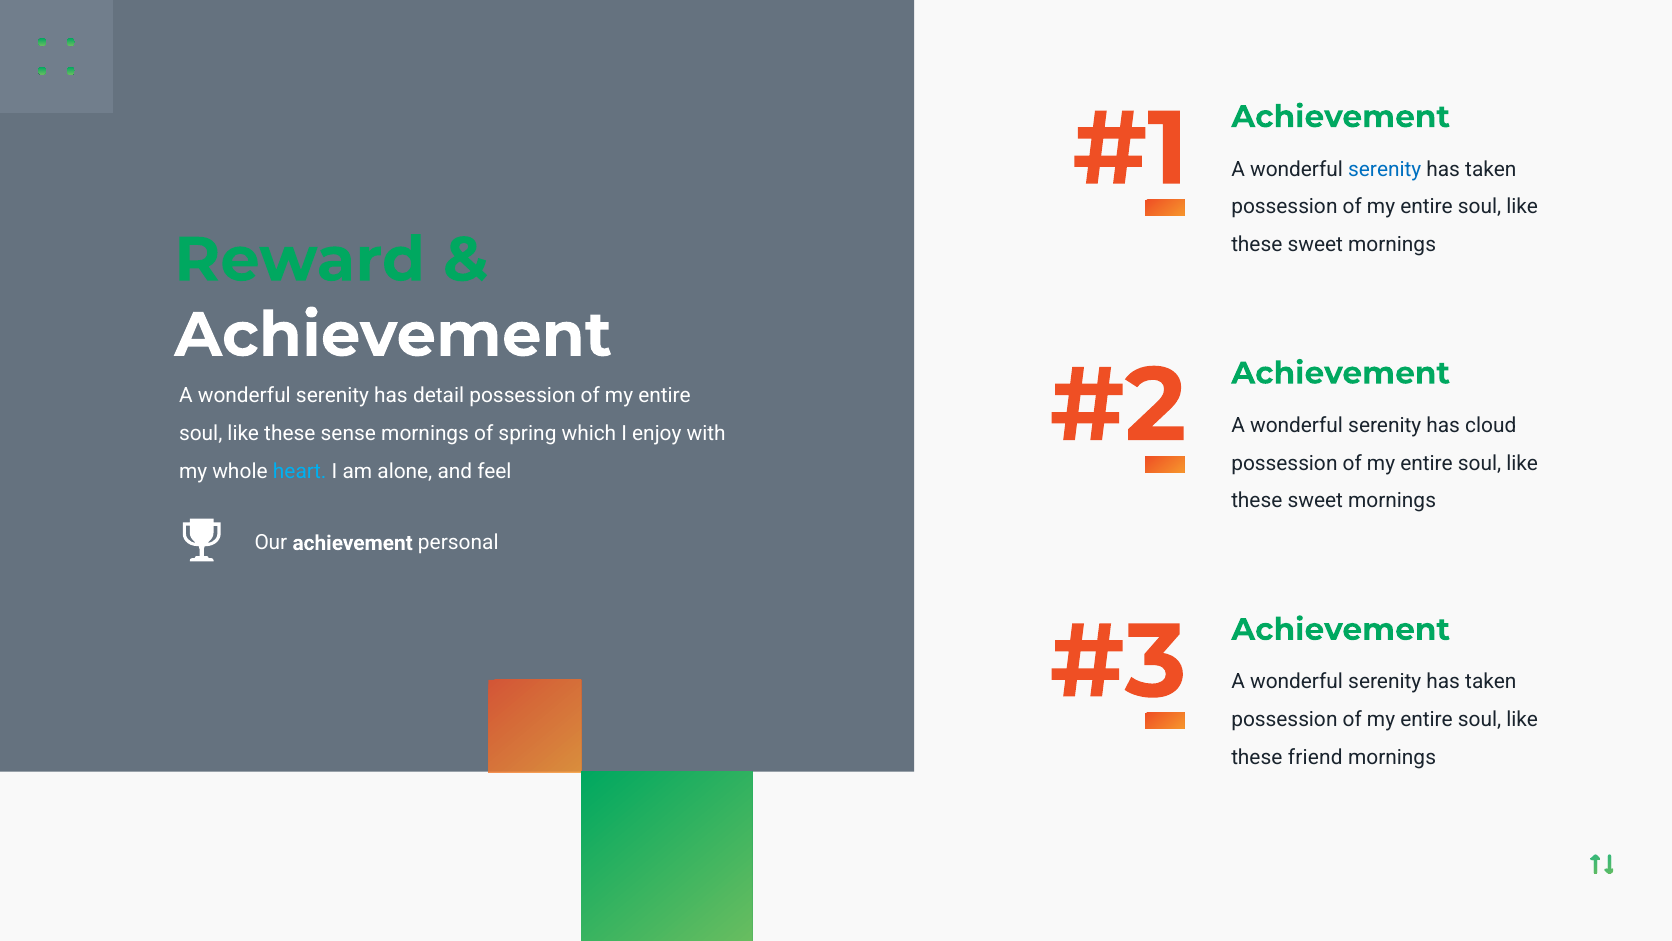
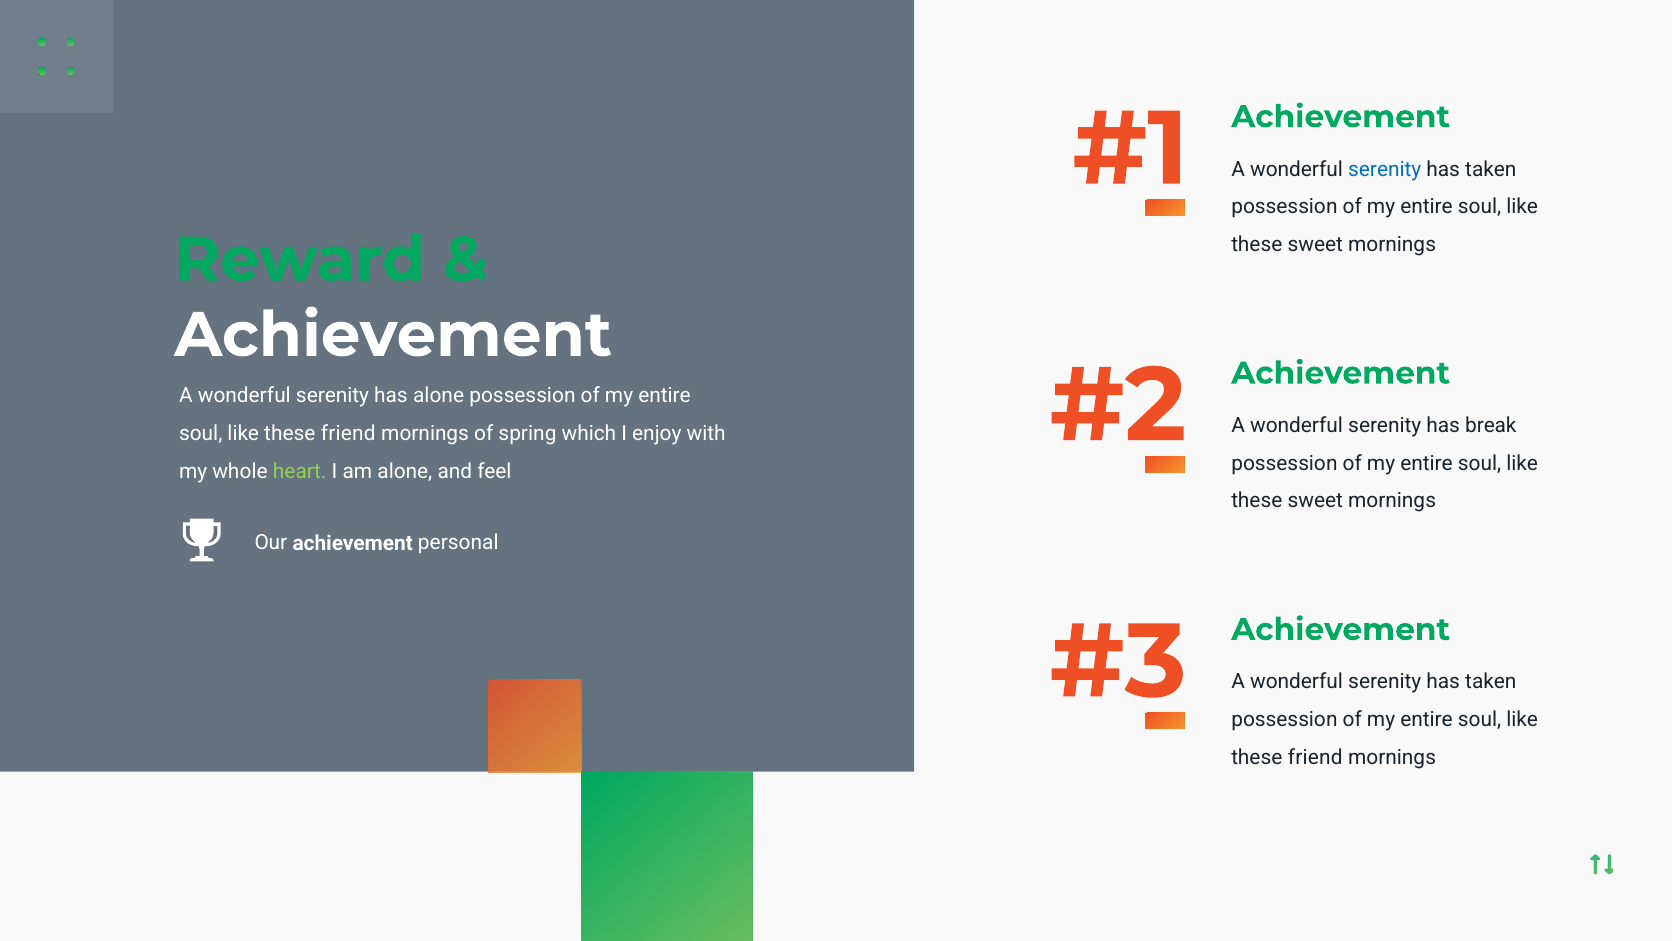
cloud: cloud -> break (1491, 425)
has detail: detail -> alone (439, 396)
sense: sense -> friend (348, 433)
heart colour: light blue -> light green (300, 471)
